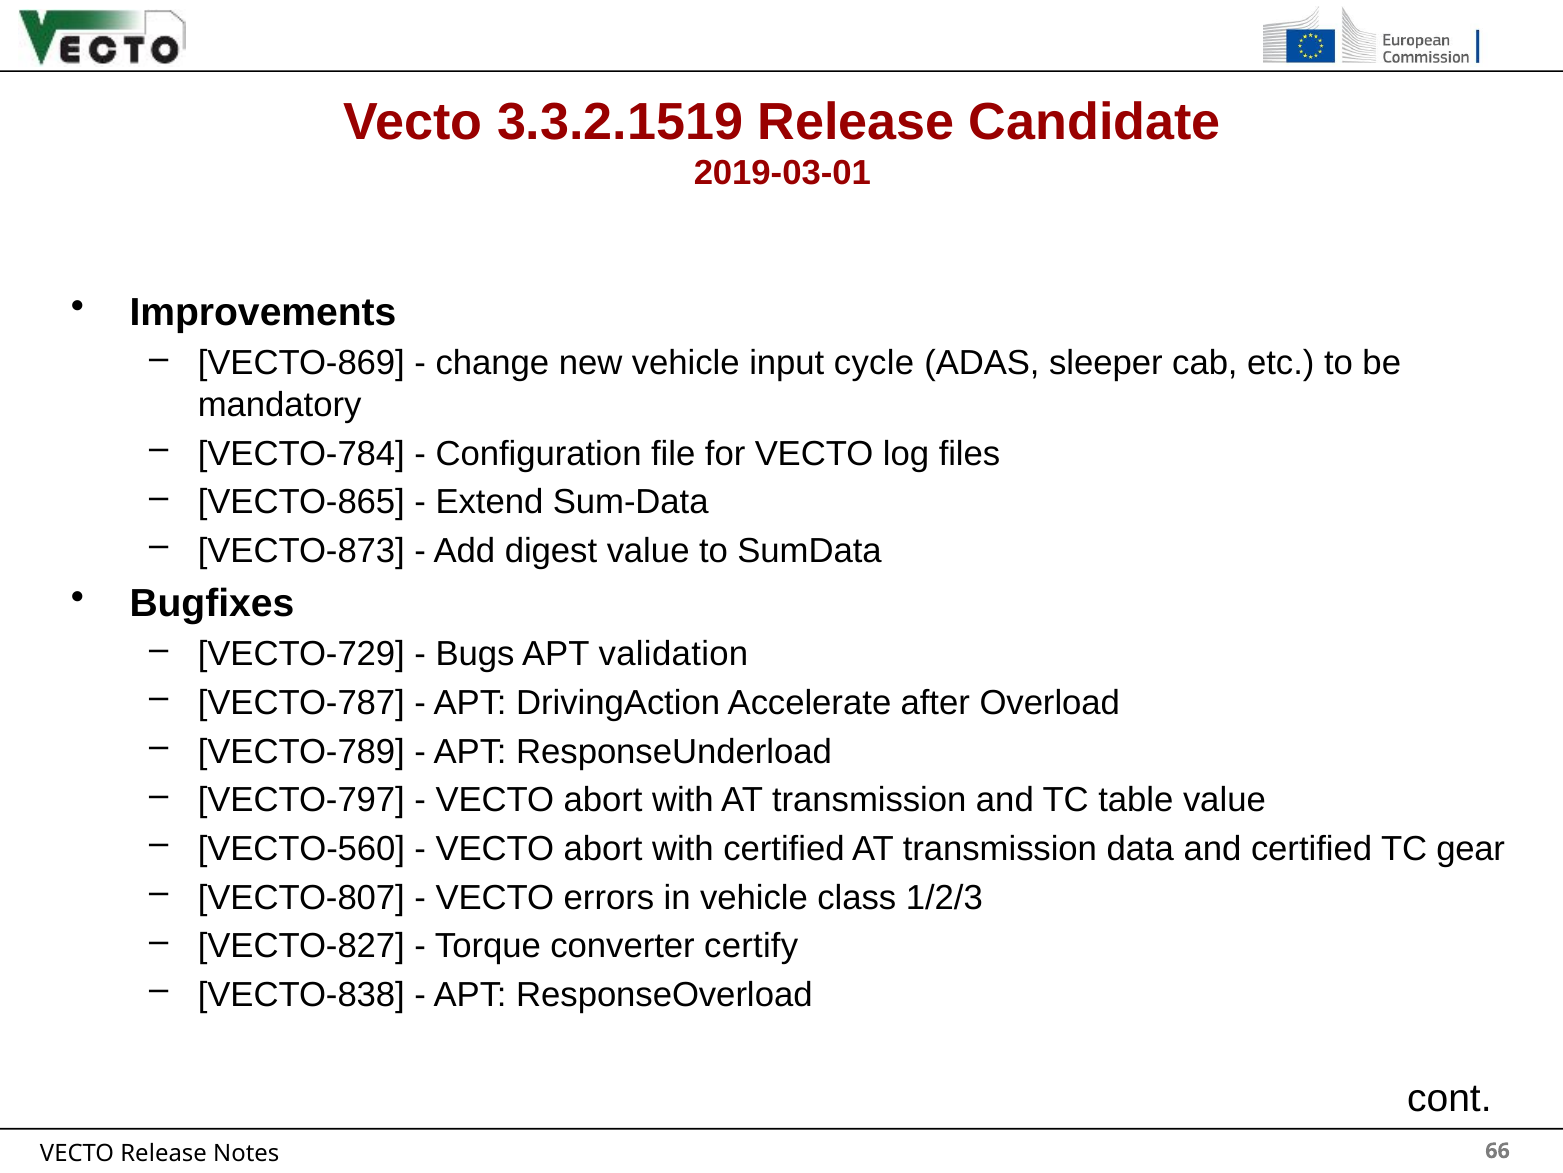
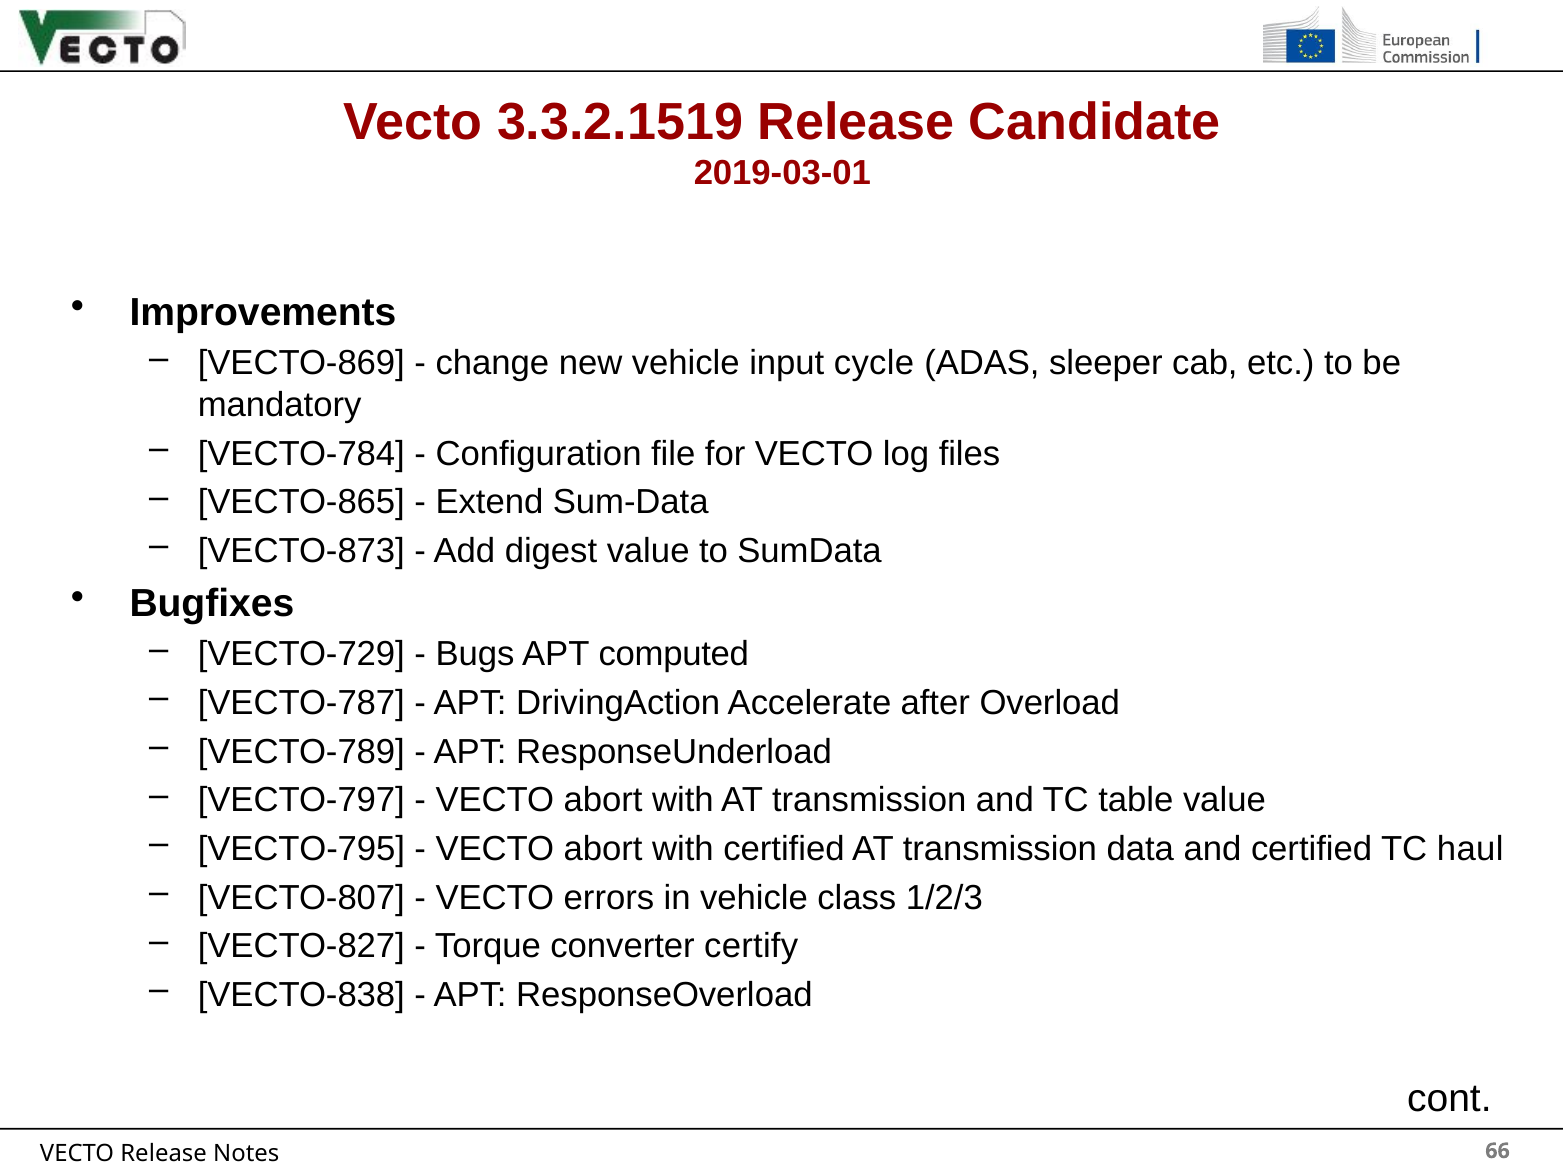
validation: validation -> computed (674, 654)
VECTO-560: VECTO-560 -> VECTO-795 (301, 849)
gear: gear -> haul (1470, 849)
